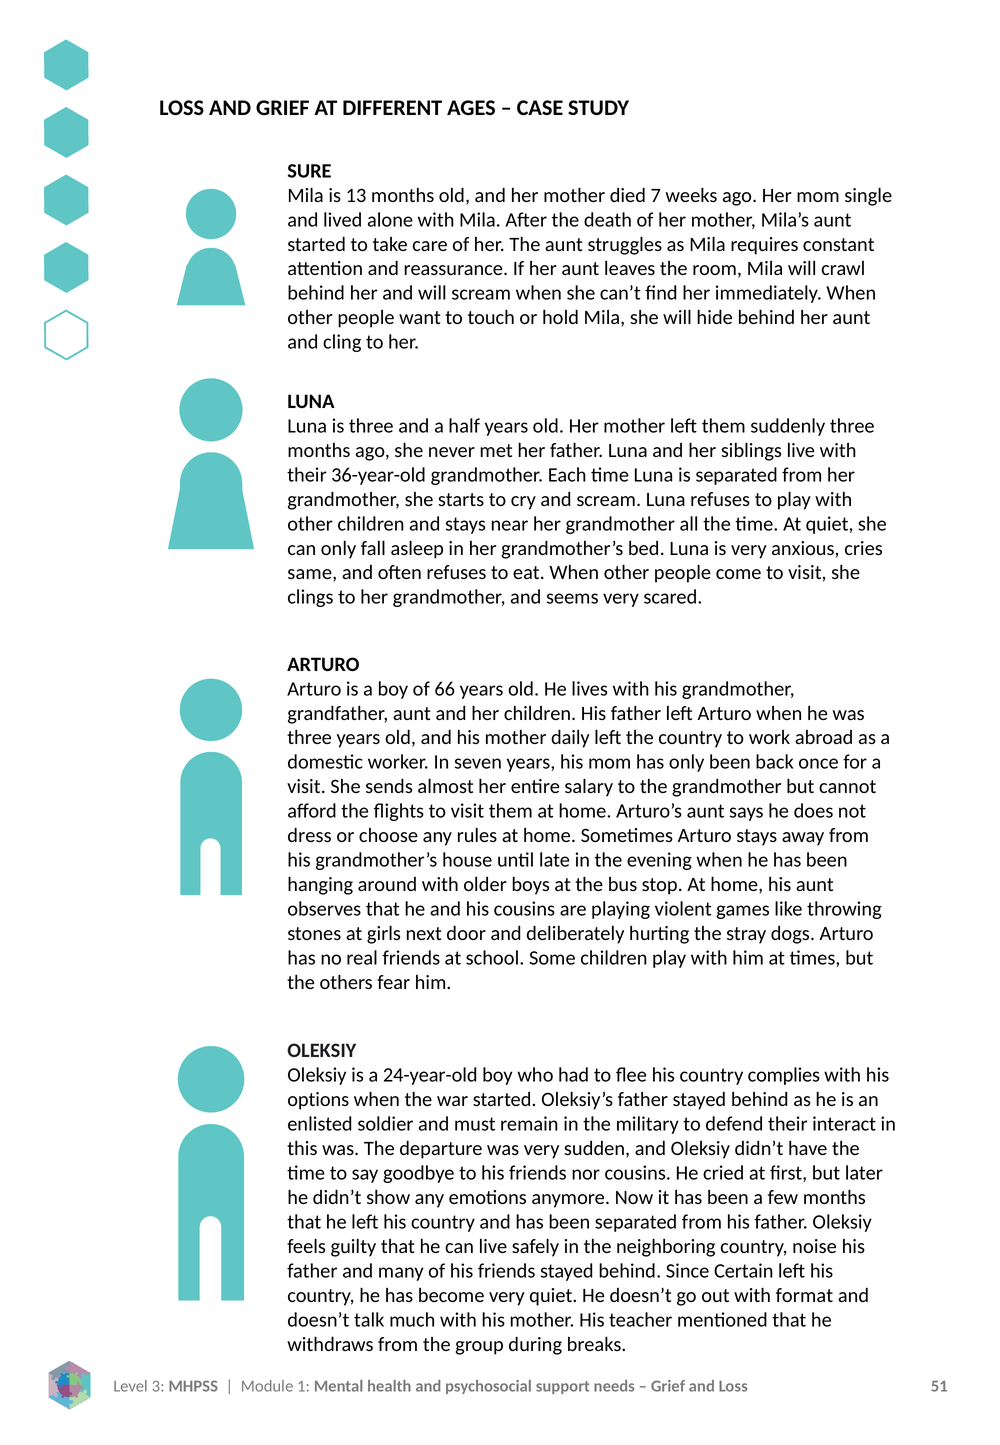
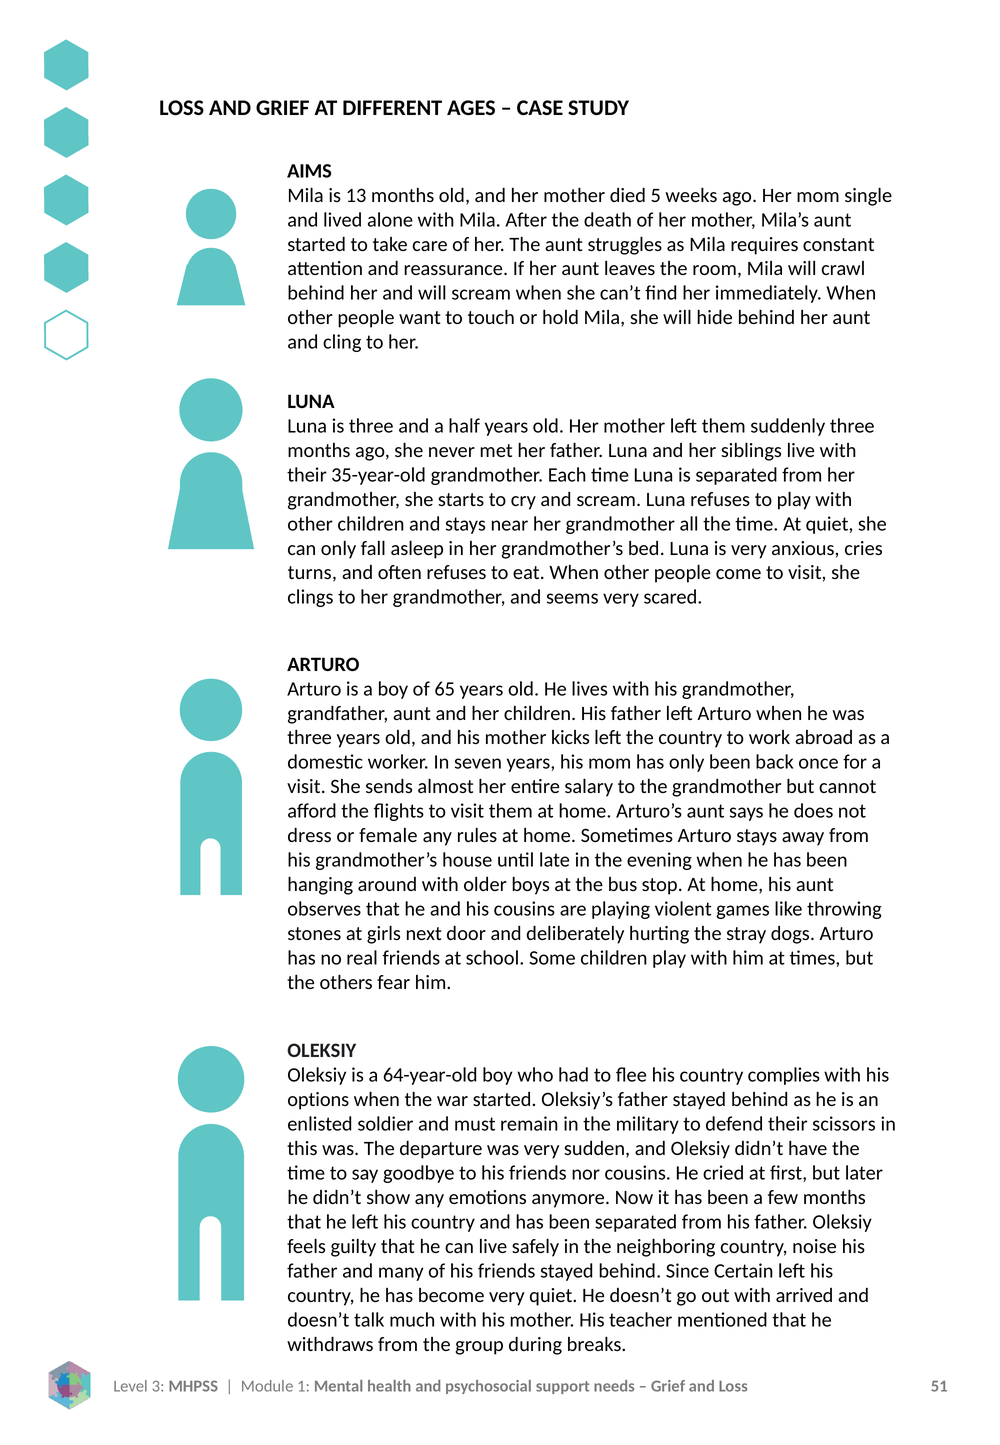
SURE: SURE -> AIMS (309, 171)
7: 7 -> 5 (656, 195)
36-year-old: 36-year-old -> 35-year-old (379, 475)
same: same -> turns (312, 573)
66: 66 -> 65 (445, 689)
daily: daily -> kicks (570, 737)
choose: choose -> female (388, 835)
24-year-old: 24-year-old -> 64-year-old (430, 1075)
interact: interact -> scissors (844, 1124)
format: format -> arrived (805, 1295)
